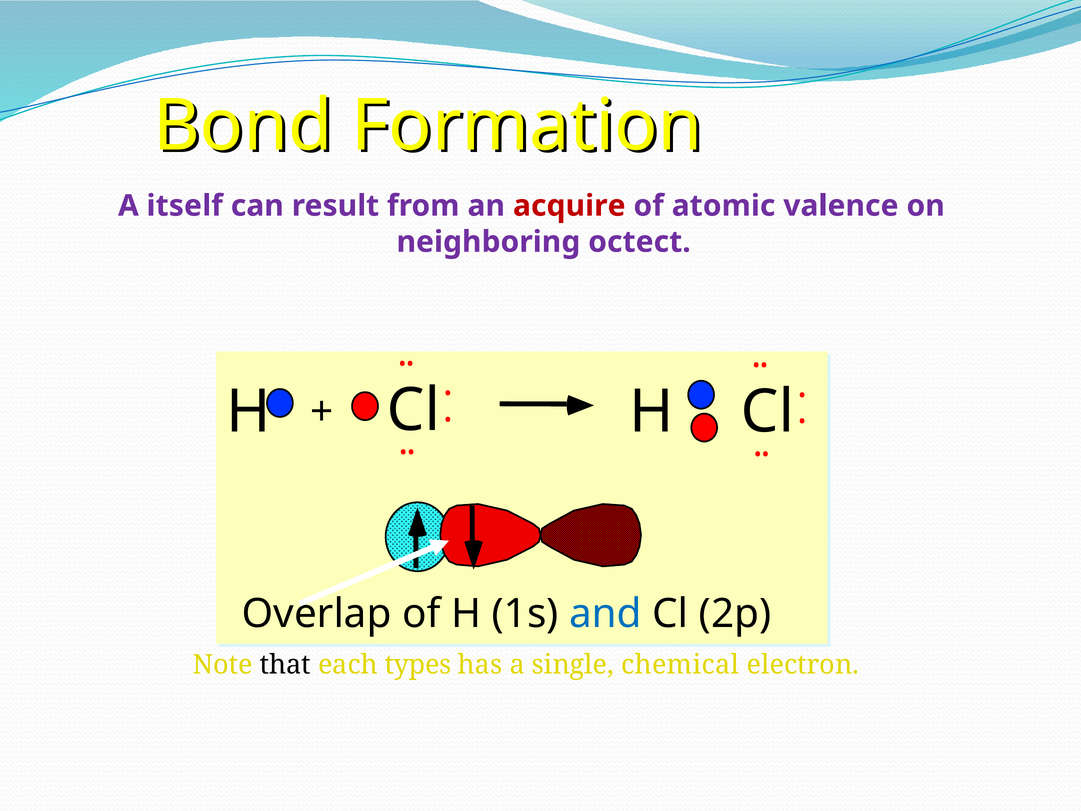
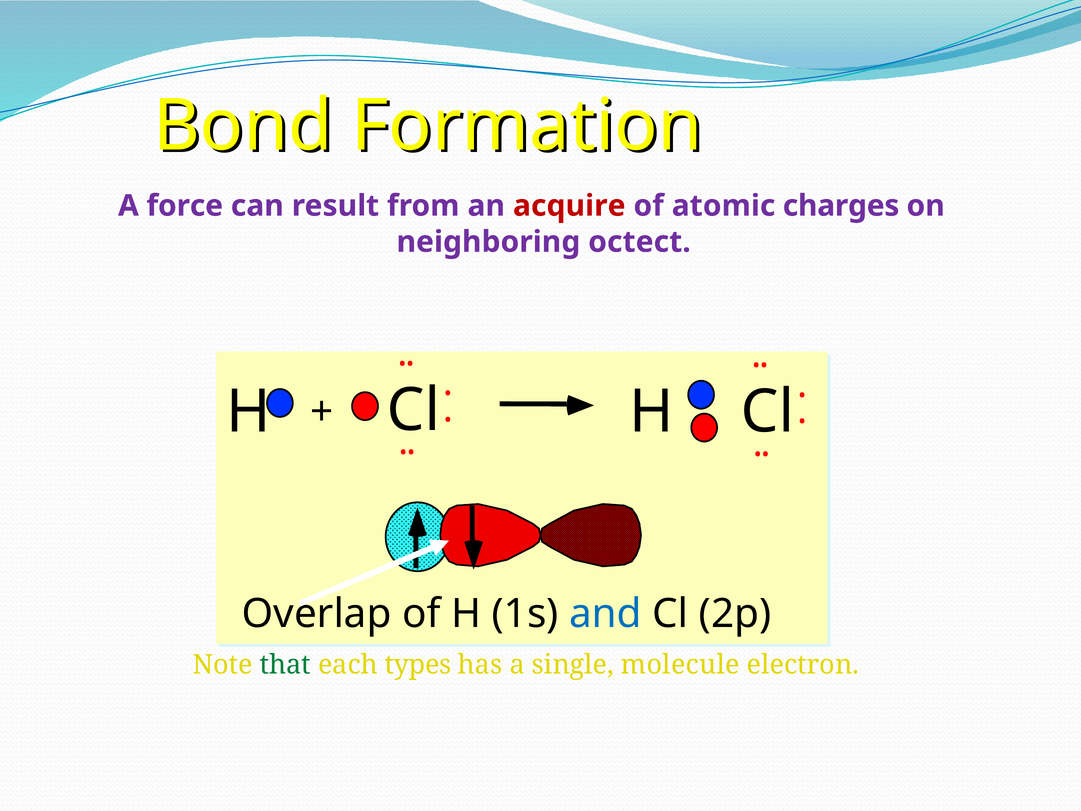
itself: itself -> force (185, 206)
valence: valence -> charges (841, 206)
that colour: black -> green (285, 665)
chemical: chemical -> molecule (680, 665)
